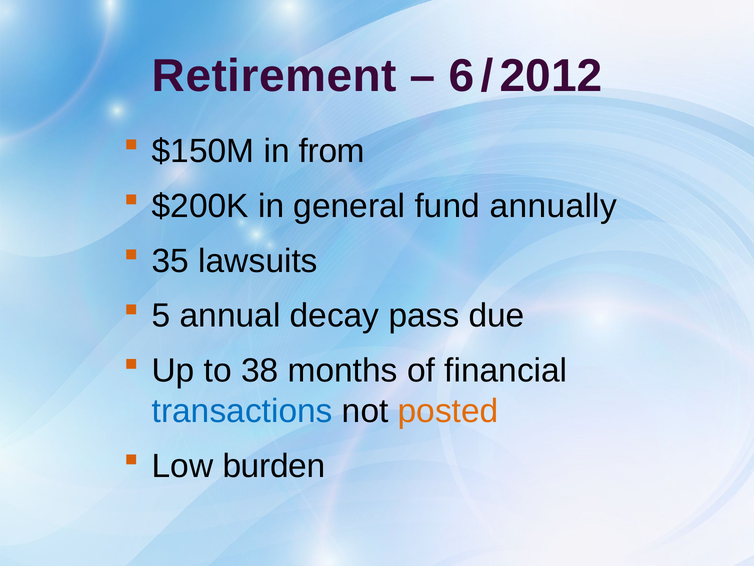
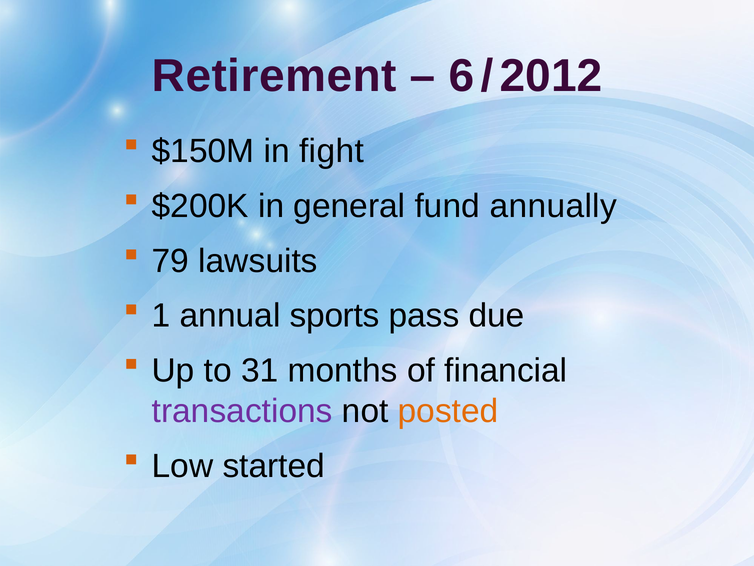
from: from -> fight (332, 151)
35: 35 -> 79 (170, 261)
5: 5 -> 1 (161, 316)
decay: decay -> sports (335, 316)
38: 38 -> 31 (260, 370)
transactions colour: blue -> purple (242, 411)
burden: burden -> started (274, 466)
